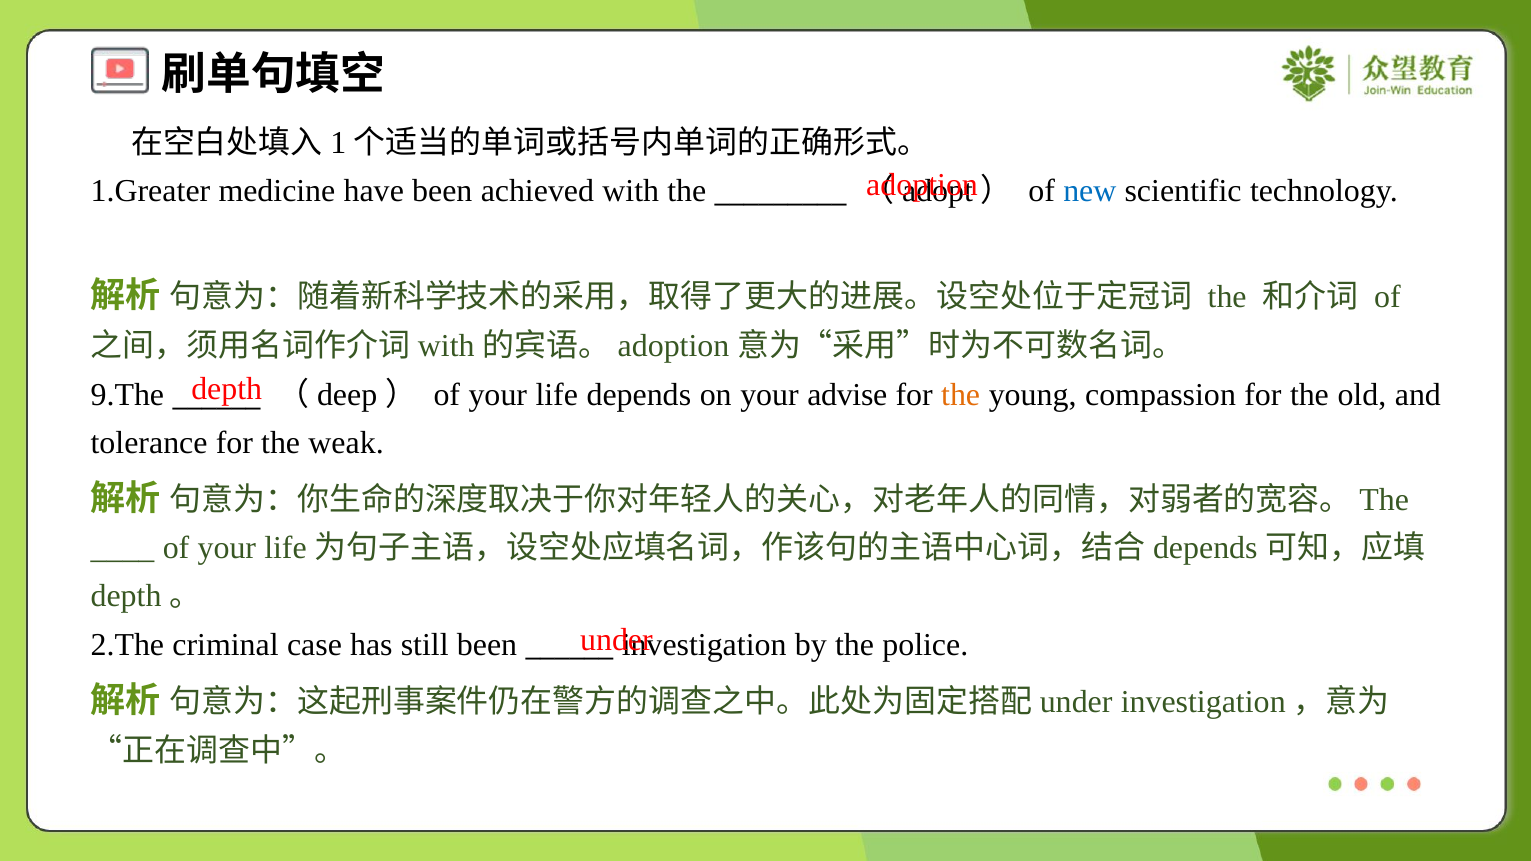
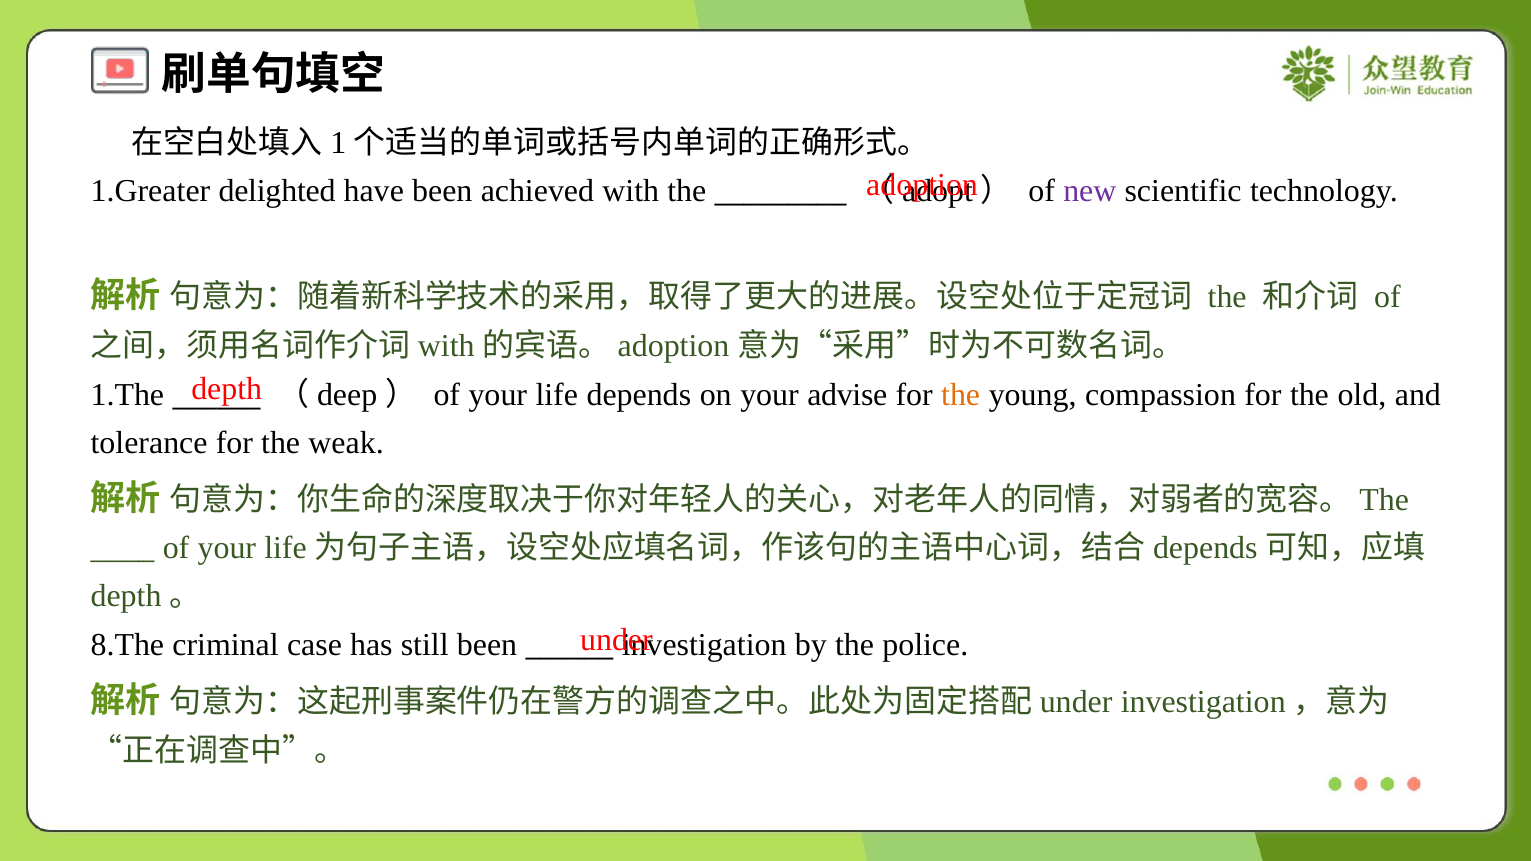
medicine: medicine -> delighted (277, 191)
new colour: blue -> purple (1090, 191)
9.The: 9.The -> 1.The (127, 395)
2.The: 2.The -> 8.The (127, 645)
